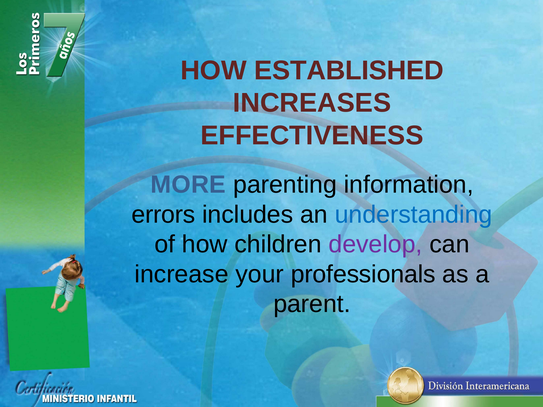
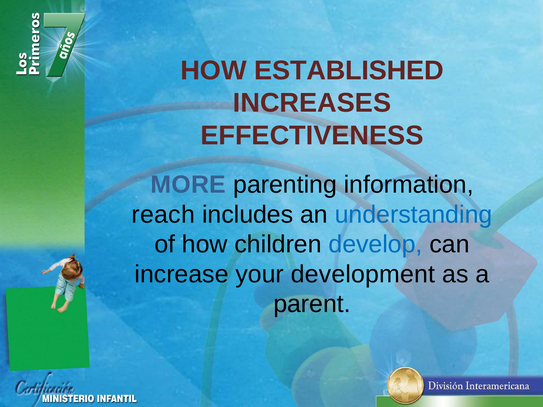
errors: errors -> reach (163, 215)
develop colour: purple -> blue (376, 245)
professionals: professionals -> development (363, 274)
